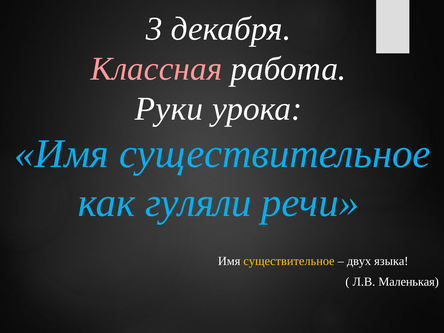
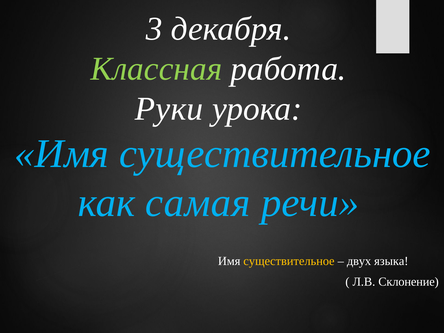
Классная colour: pink -> light green (156, 69)
гуляли: гуляли -> самая (198, 203)
Маленькая: Маленькая -> Склонение (409, 282)
